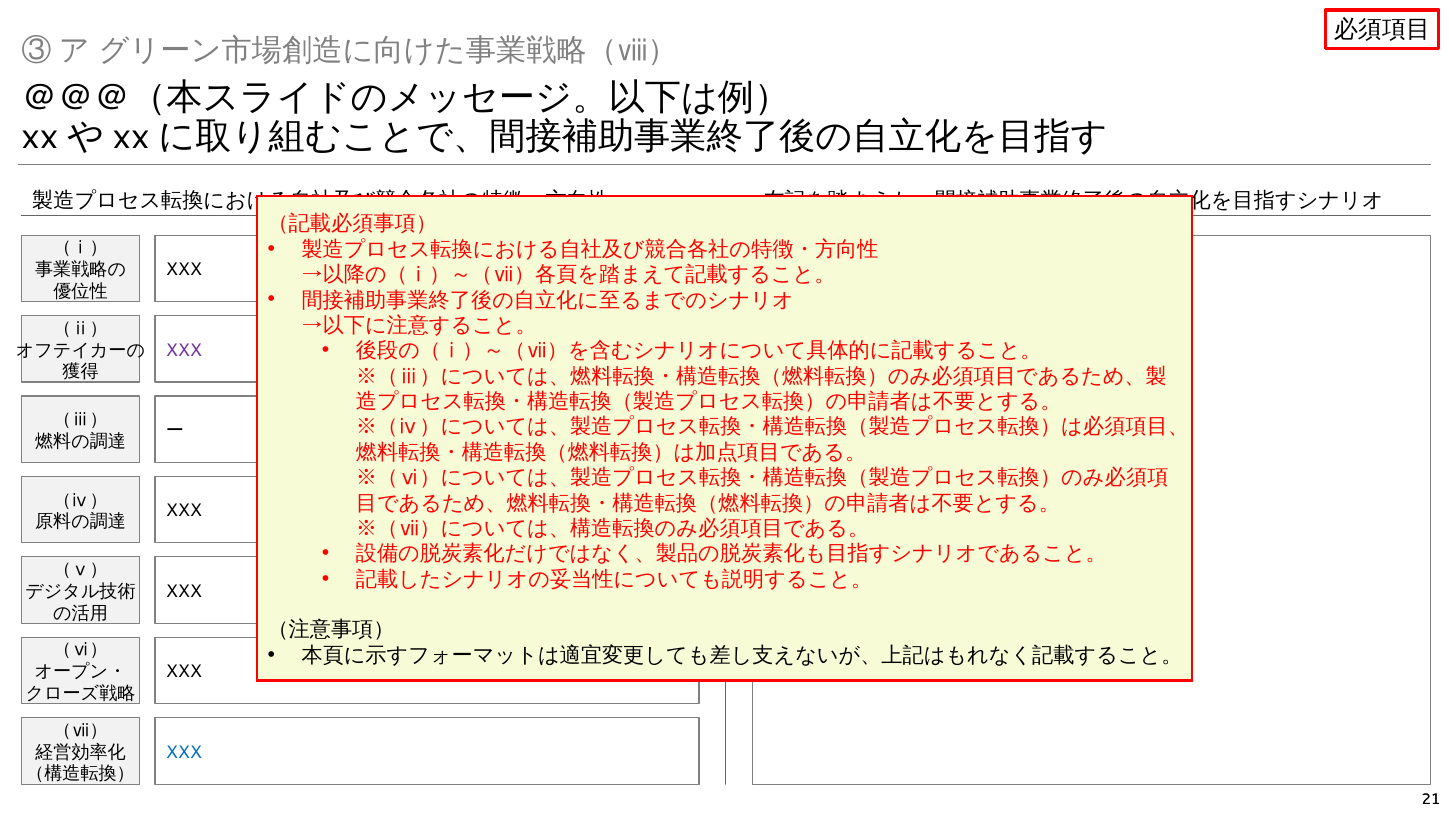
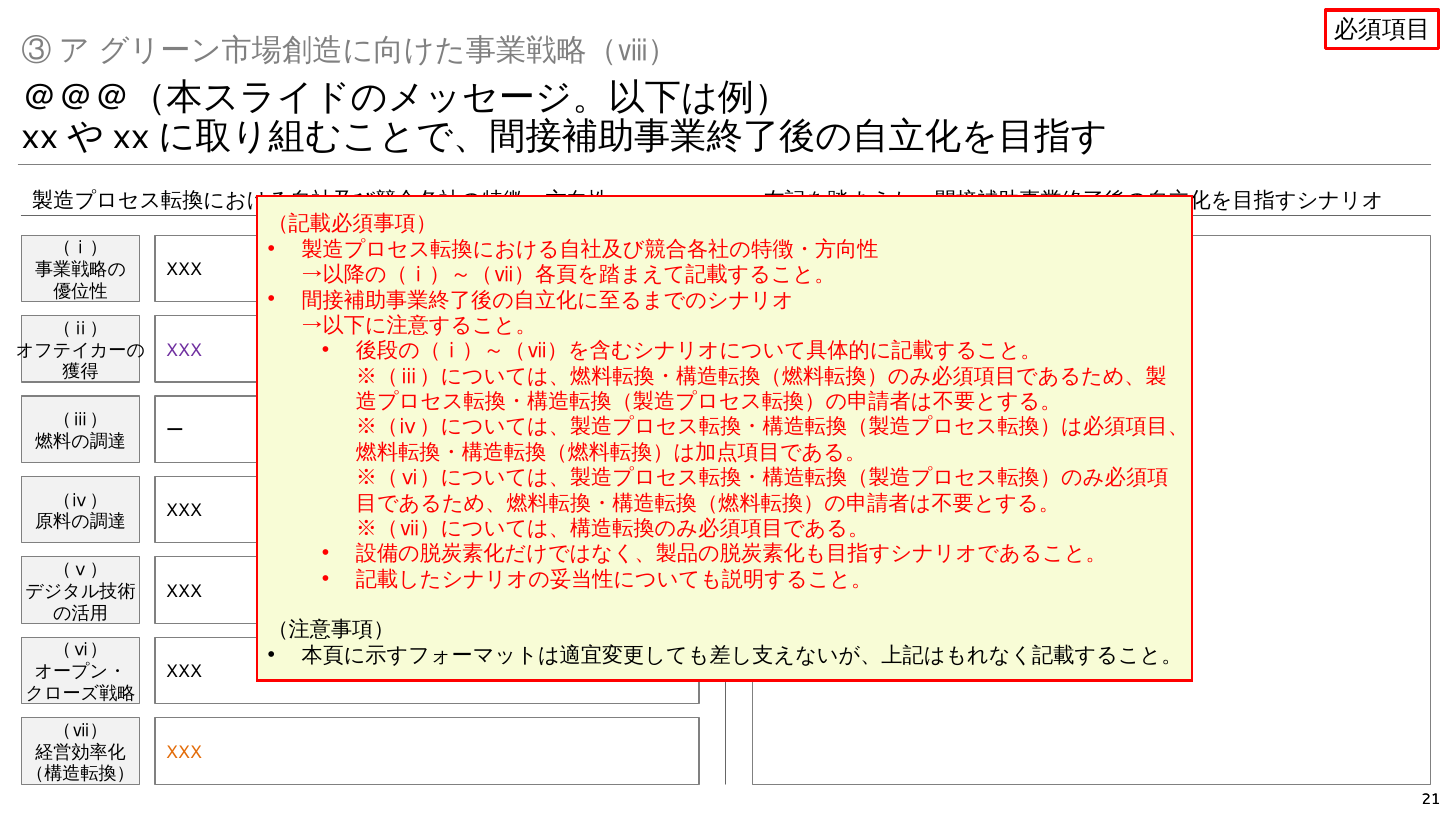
XXX colour: blue -> orange (184, 752)
